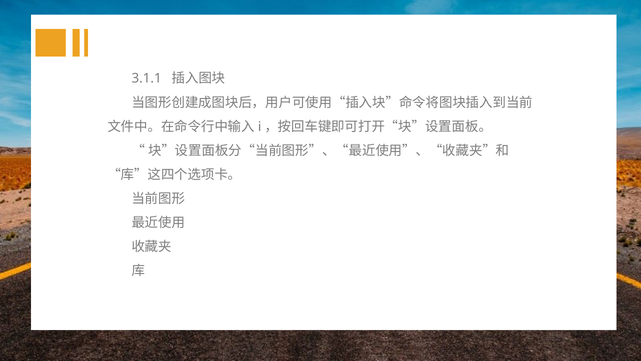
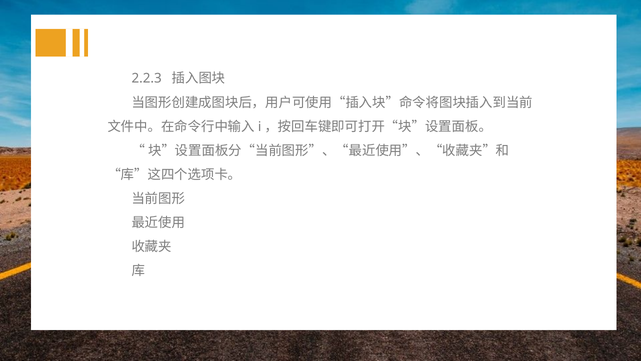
3.1.1: 3.1.1 -> 2.2.3 (147, 78)
